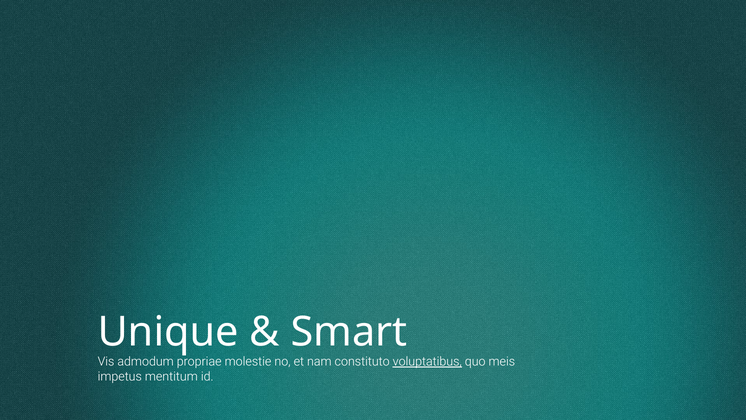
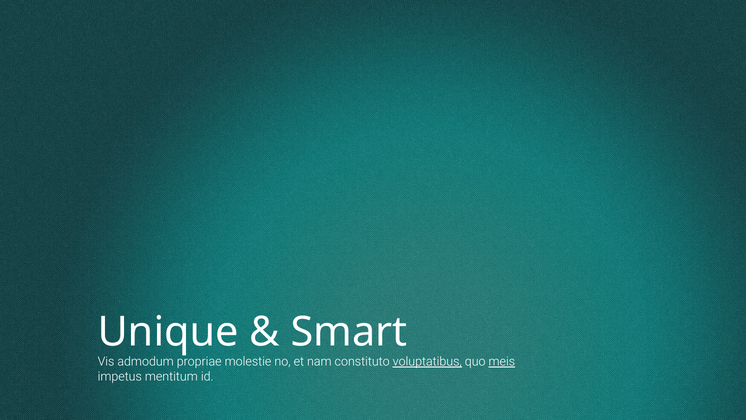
meis underline: none -> present (502, 361)
